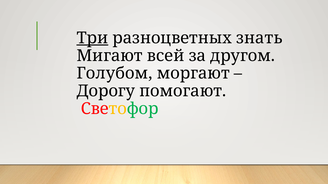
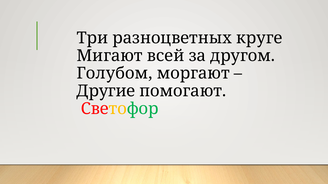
Три underline: present -> none (92, 38)
знать: знать -> круге (259, 38)
Дорогу: Дорогу -> Другие (106, 91)
